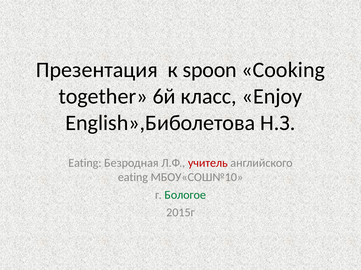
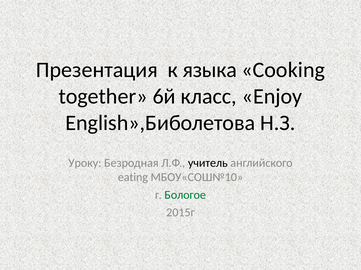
spoon: spoon -> языка (210, 70)
Eating: Eating -> Уроку (85, 163)
учитель colour: red -> black (208, 163)
